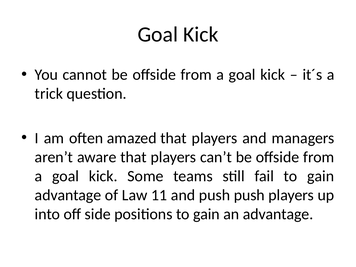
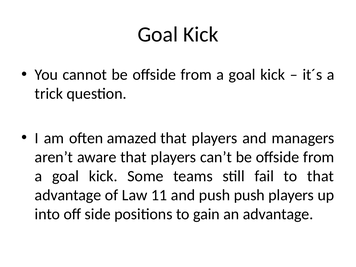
fail to gain: gain -> that (321, 176)
